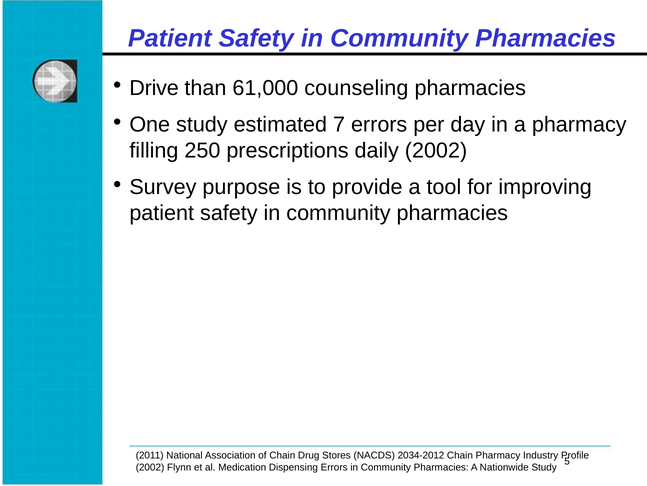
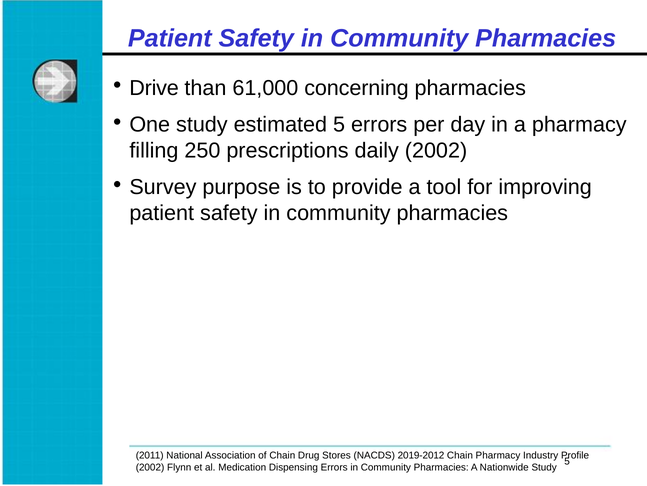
counseling: counseling -> concerning (357, 88)
estimated 7: 7 -> 5 (339, 124)
2034-2012: 2034-2012 -> 2019-2012 (421, 455)
